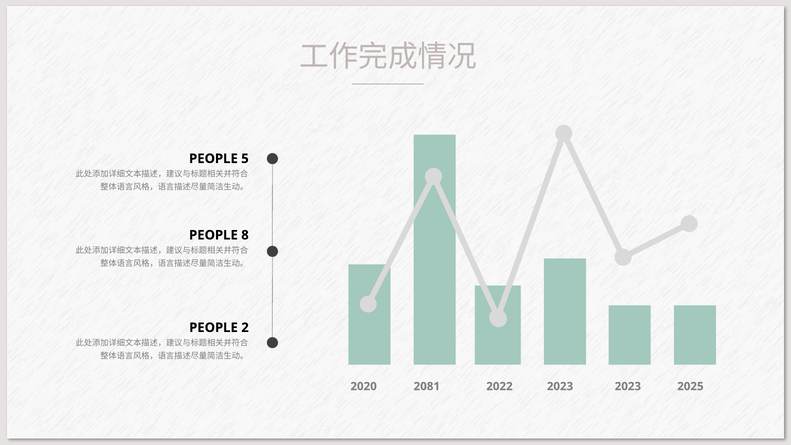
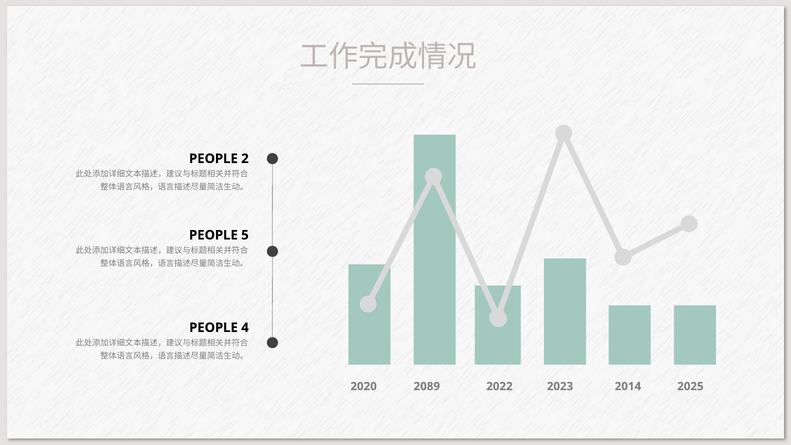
5: 5 -> 2 (245, 159)
8: 8 -> 5 (245, 235)
2: 2 -> 4 (245, 328)
2081: 2081 -> 2089 (427, 386)
2023 2023: 2023 -> 2014 (628, 386)
